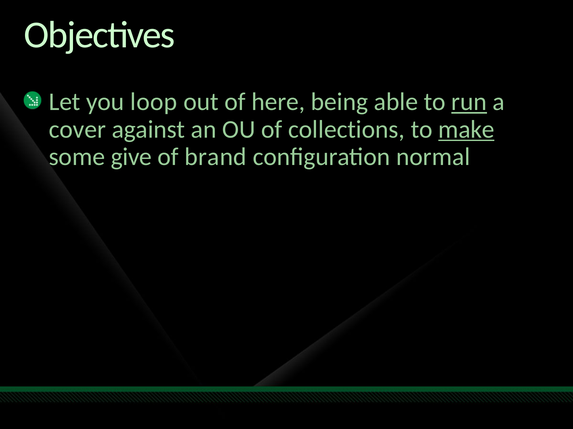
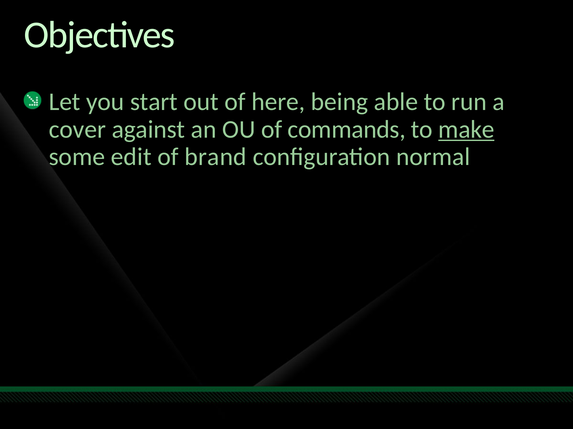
loop: loop -> start (154, 102)
run underline: present -> none (469, 102)
collections: collections -> commands (347, 130)
give: give -> edit (131, 157)
